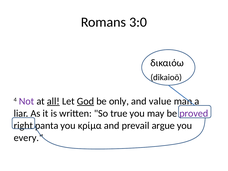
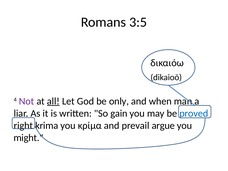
3:0: 3:0 -> 3:5 (138, 22)
God underline: present -> none (86, 101)
value: value -> when (160, 101)
true: true -> gain (119, 113)
proved colour: purple -> blue (194, 113)
panta: panta -> krima (47, 126)
every: every -> might (28, 138)
